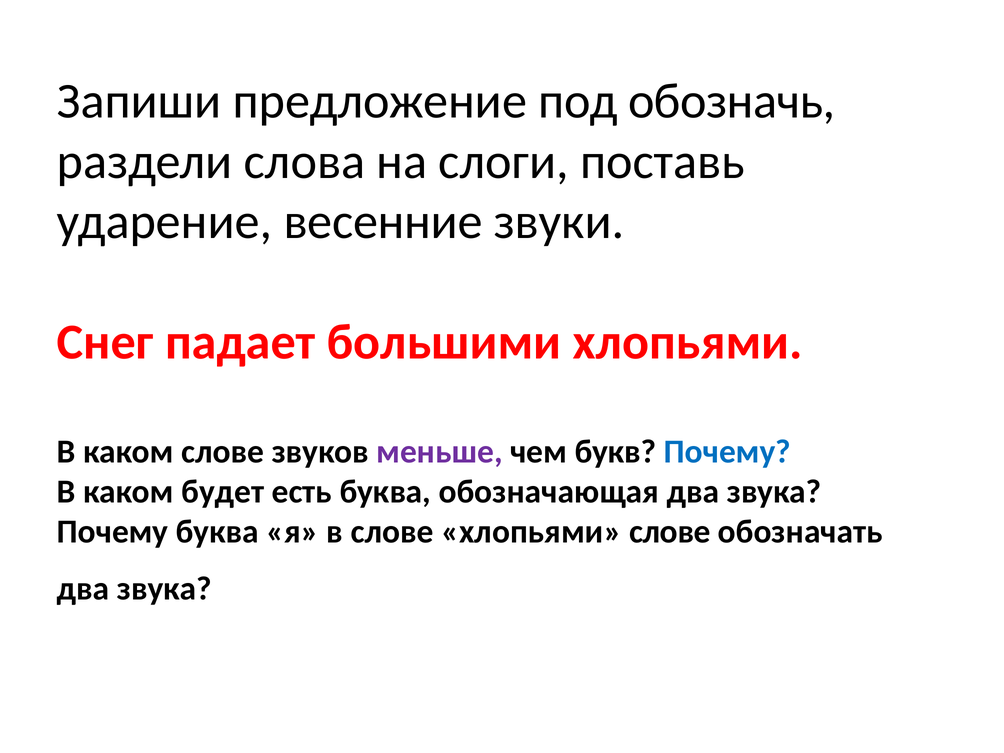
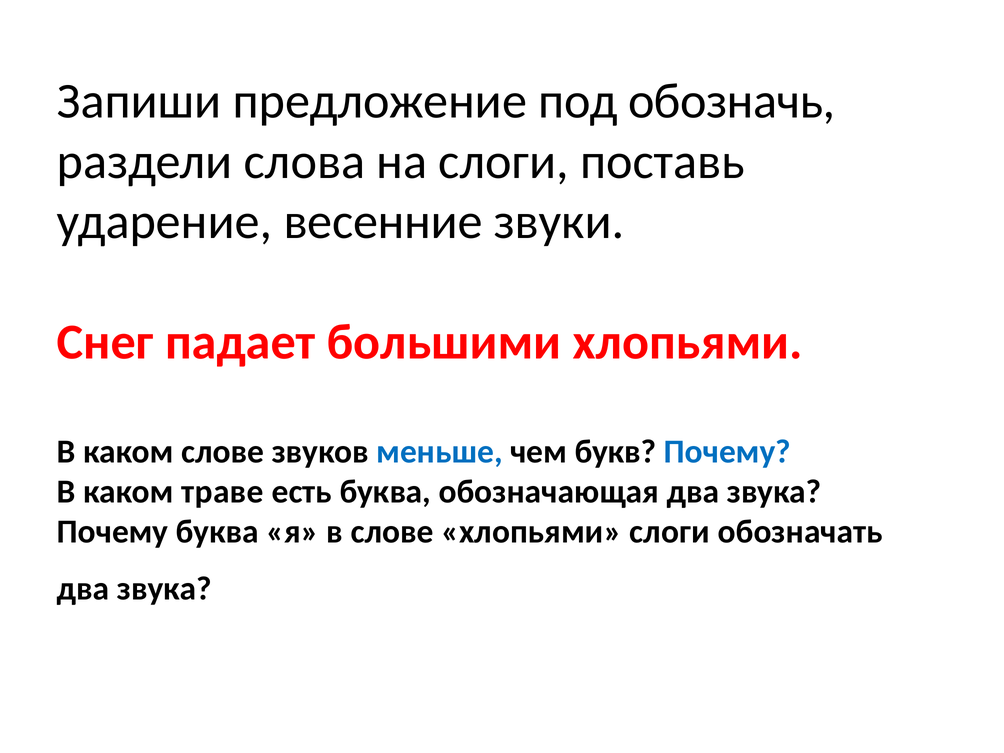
меньше colour: purple -> blue (439, 452)
будет: будет -> траве (223, 492)
хлопьями слове: слове -> слоги (670, 532)
